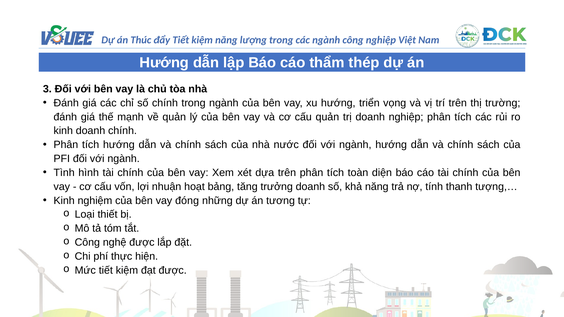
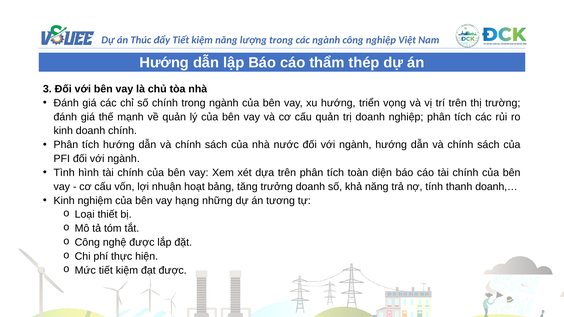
tượng,…: tượng,… -> doanh,… (496, 187)
đóng: đóng -> hạng (187, 201)
